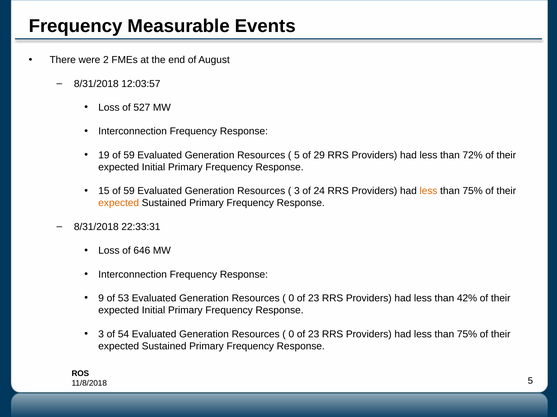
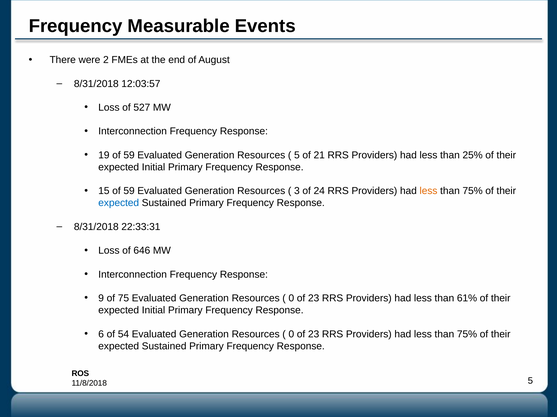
29: 29 -> 21 (319, 155)
72%: 72% -> 25% (473, 155)
expected colour: orange -> blue (119, 203)
53: 53 -> 75 (123, 299)
42%: 42% -> 61% (467, 299)
3: 3 -> 6 (101, 335)
